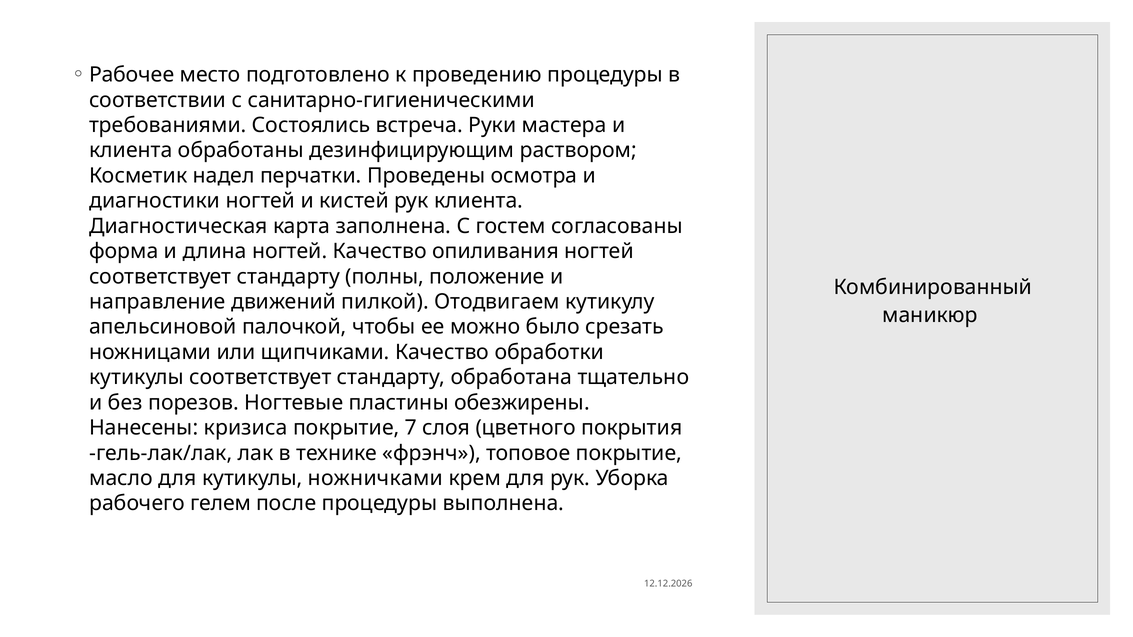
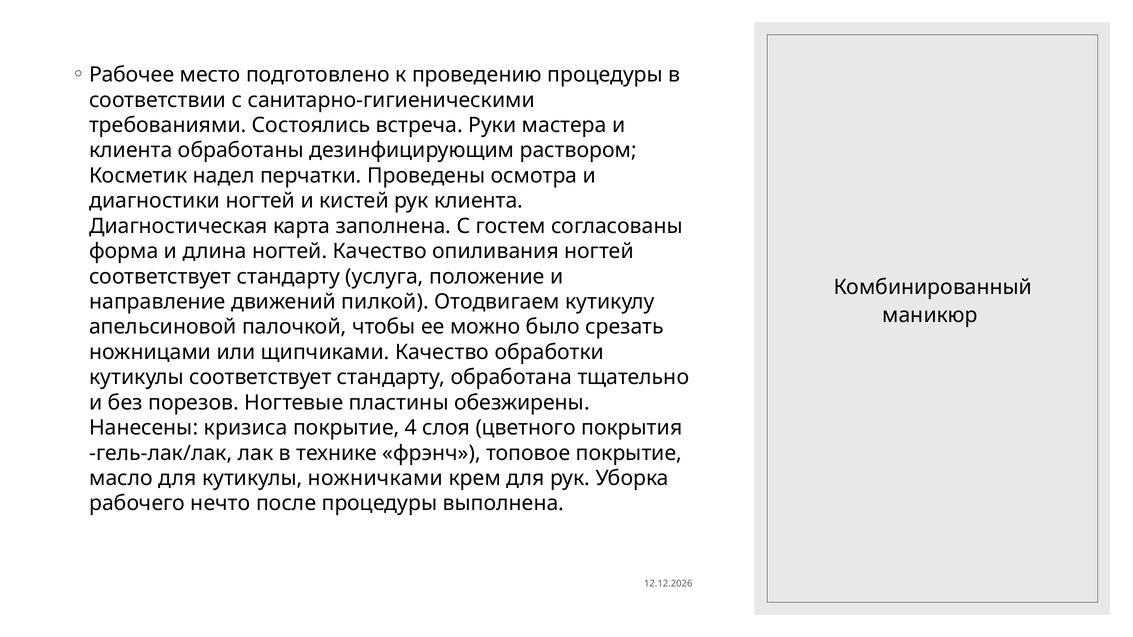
полны: полны -> услуга (384, 277)
7: 7 -> 4 (411, 428)
гелем: гелем -> нечто (220, 504)
